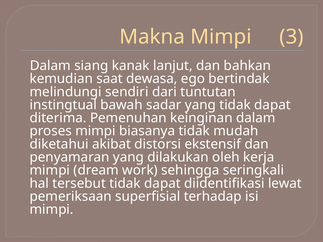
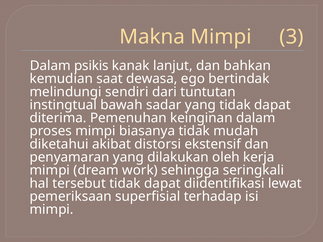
siang: siang -> psikis (91, 66)
